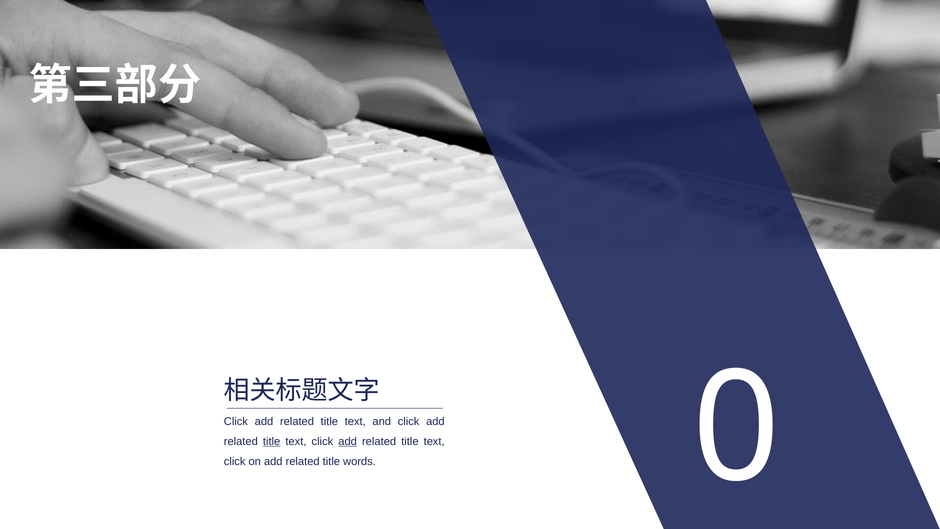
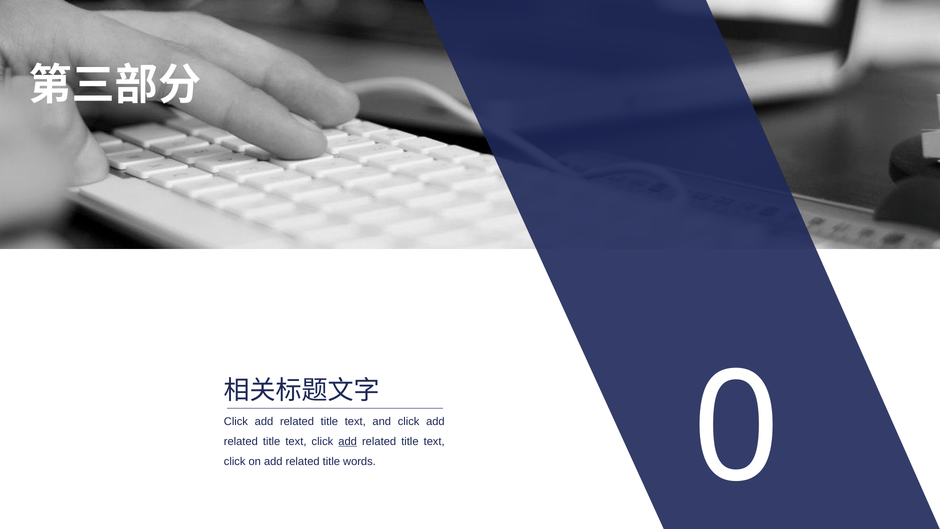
title underline: present -> none (272, 441)
